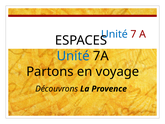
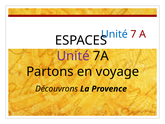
Unité colour: blue -> purple (73, 56)
